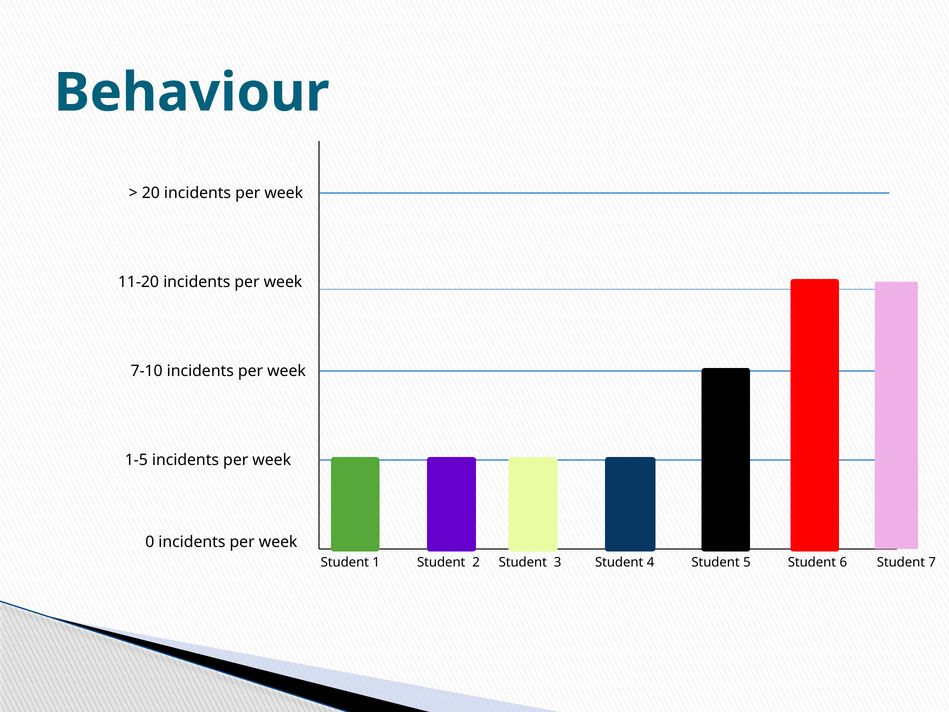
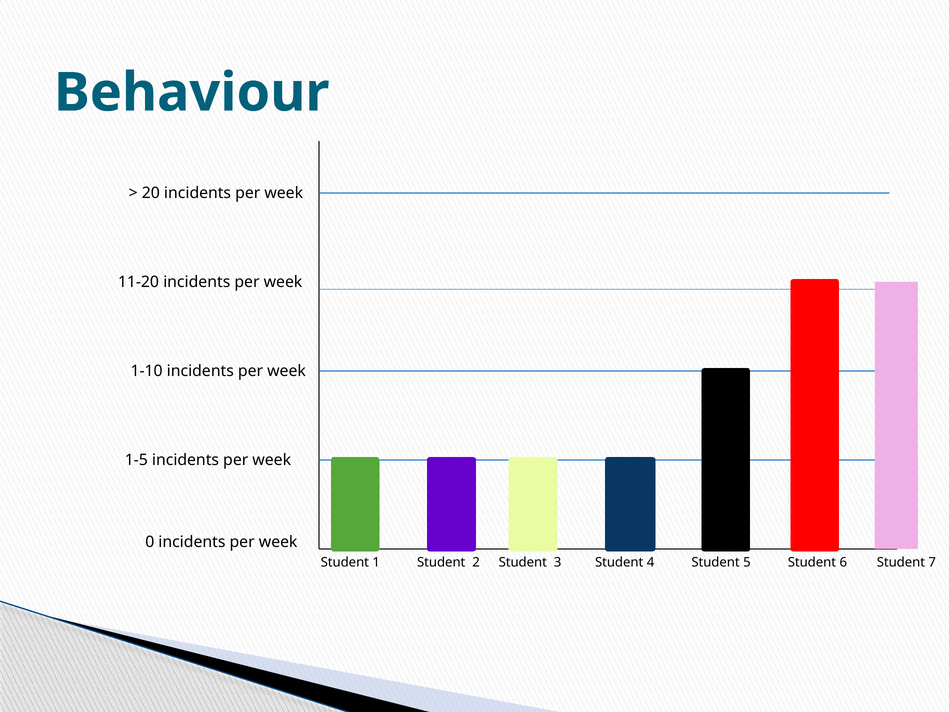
7-10: 7-10 -> 1-10 (147, 371)
